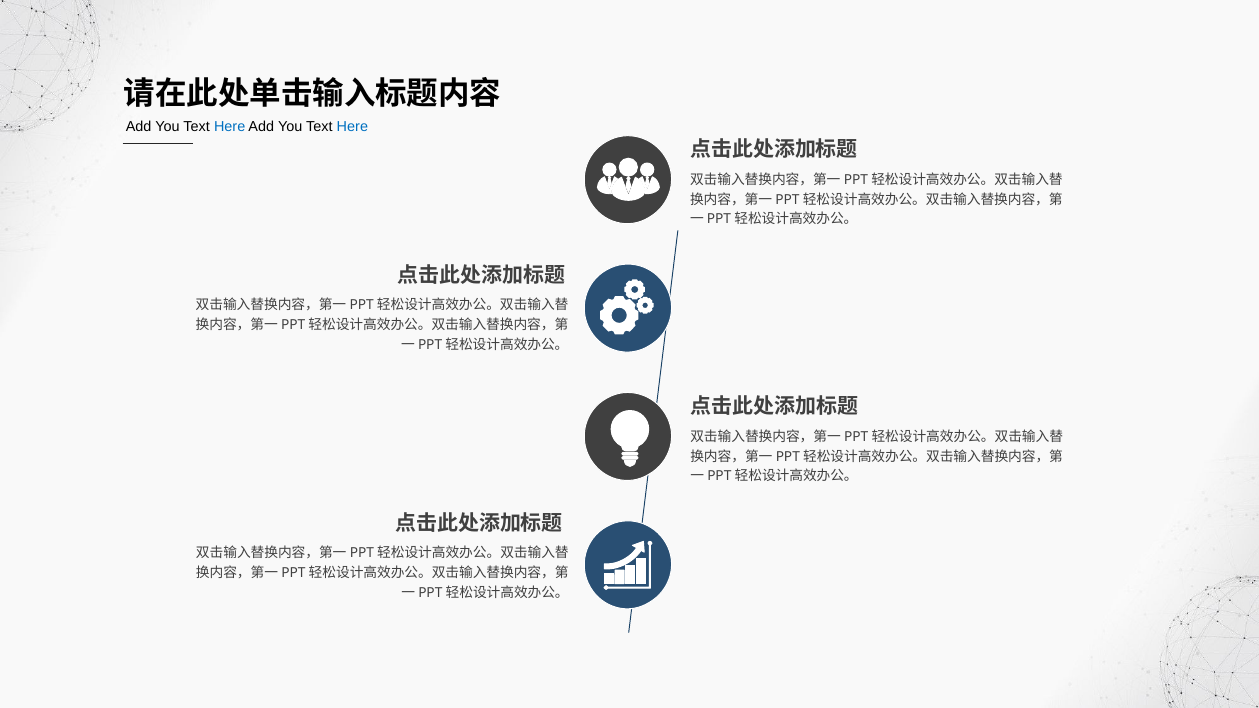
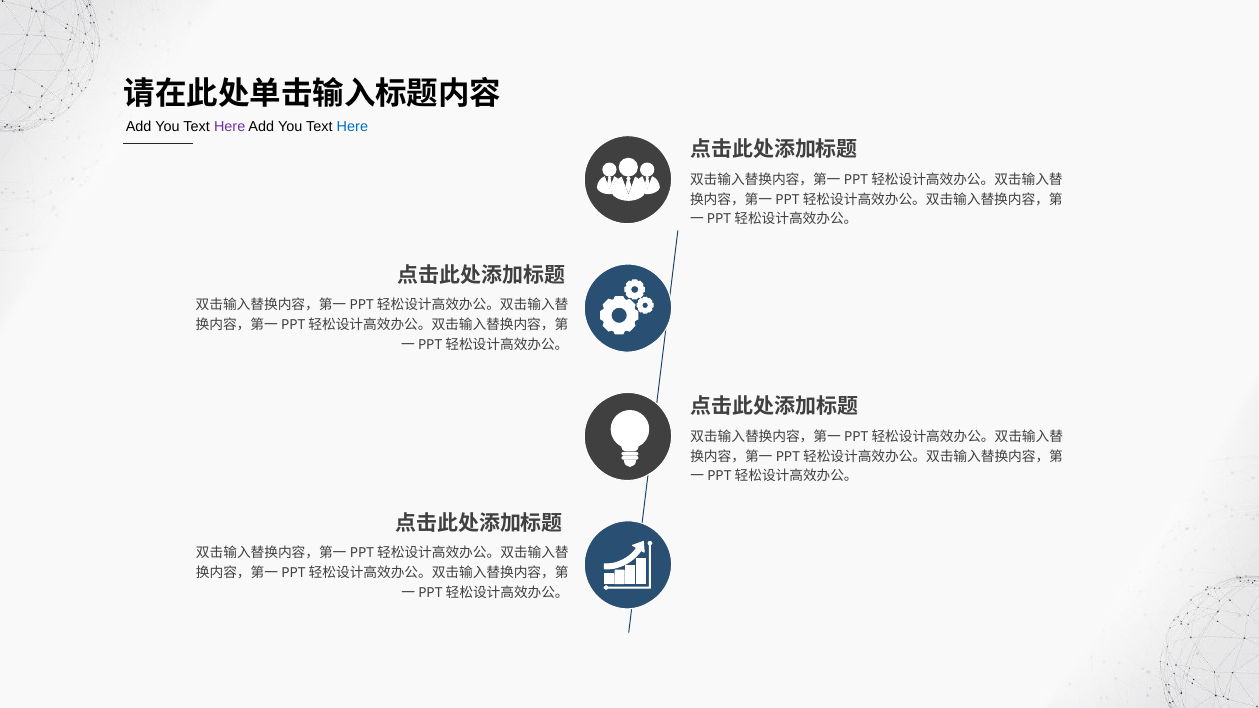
Here colour: blue -> purple (230, 127)
